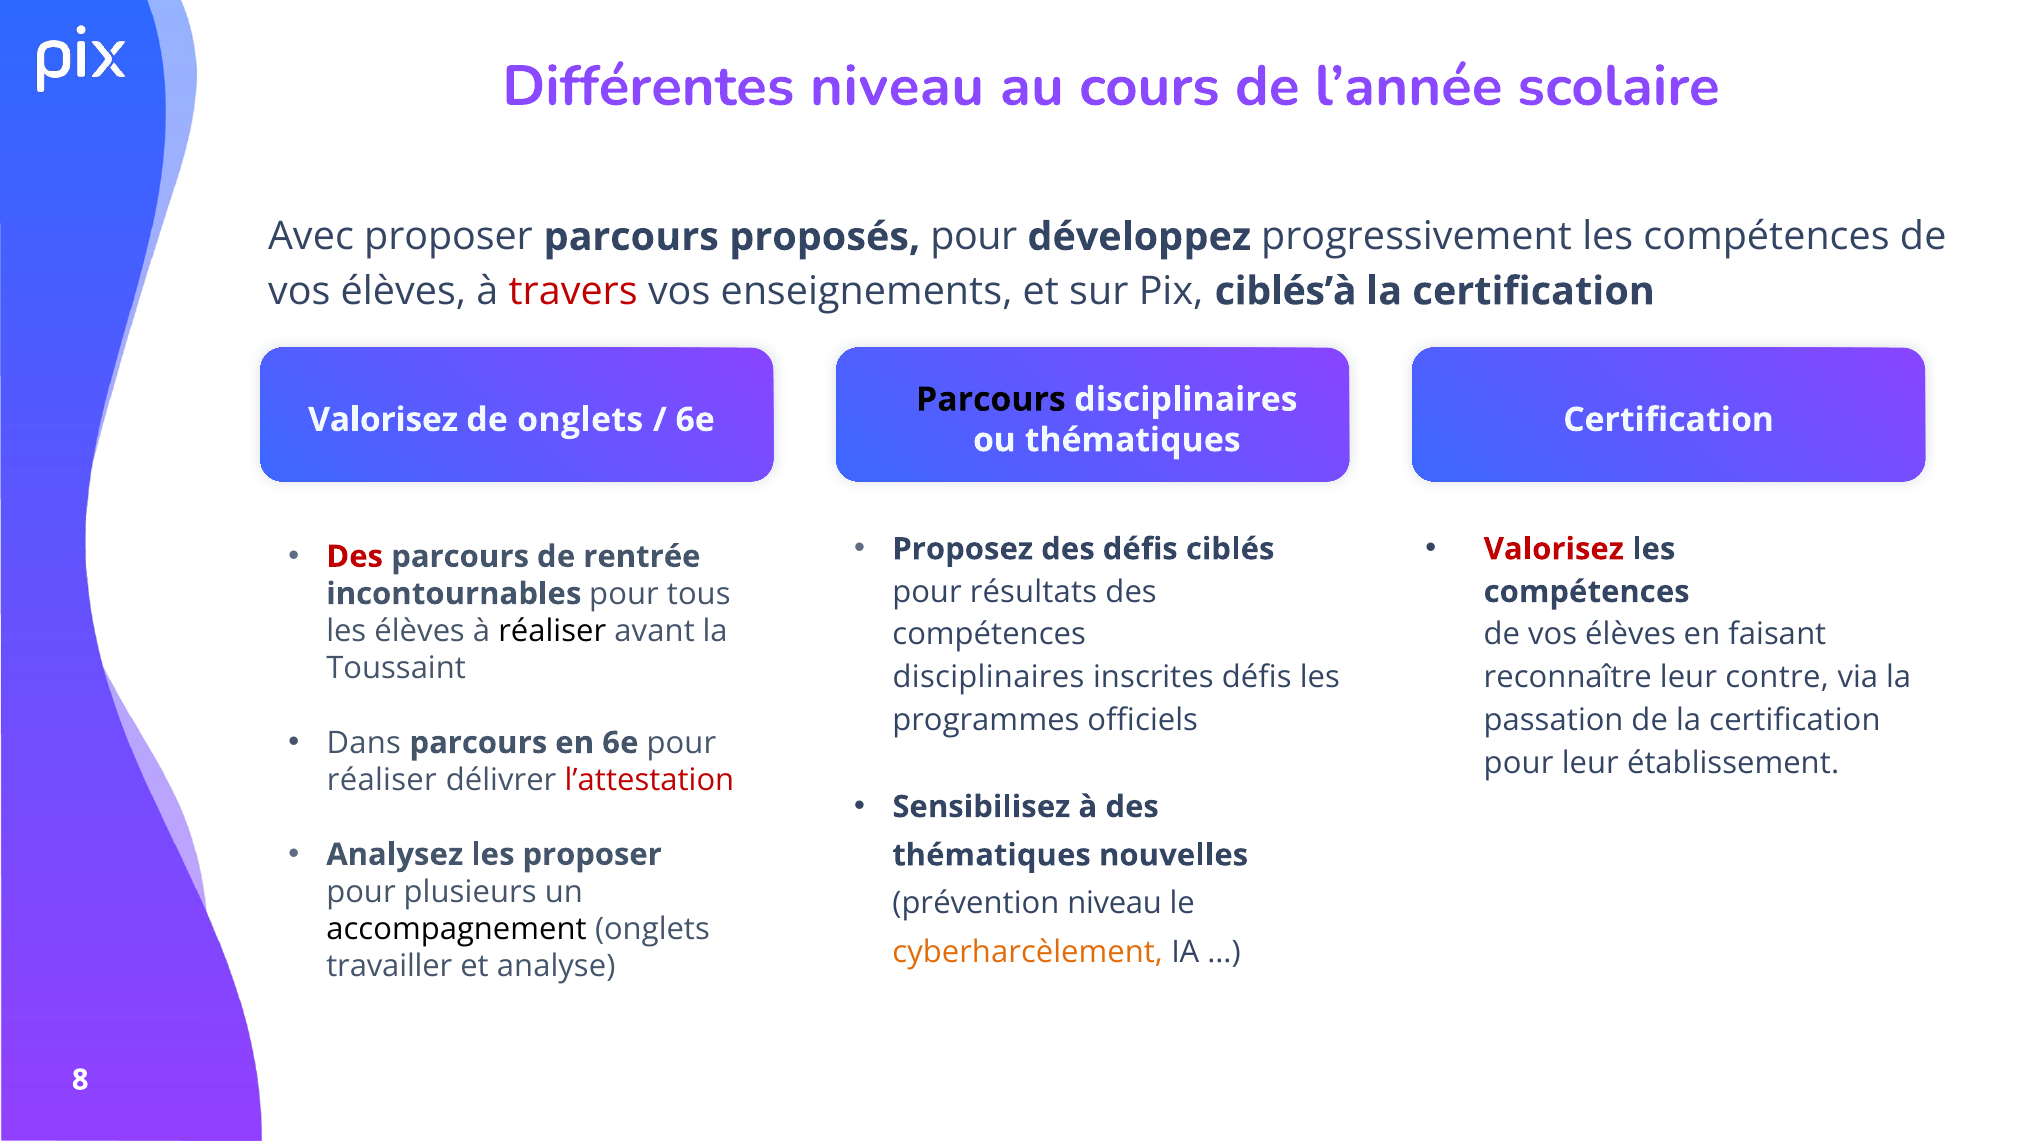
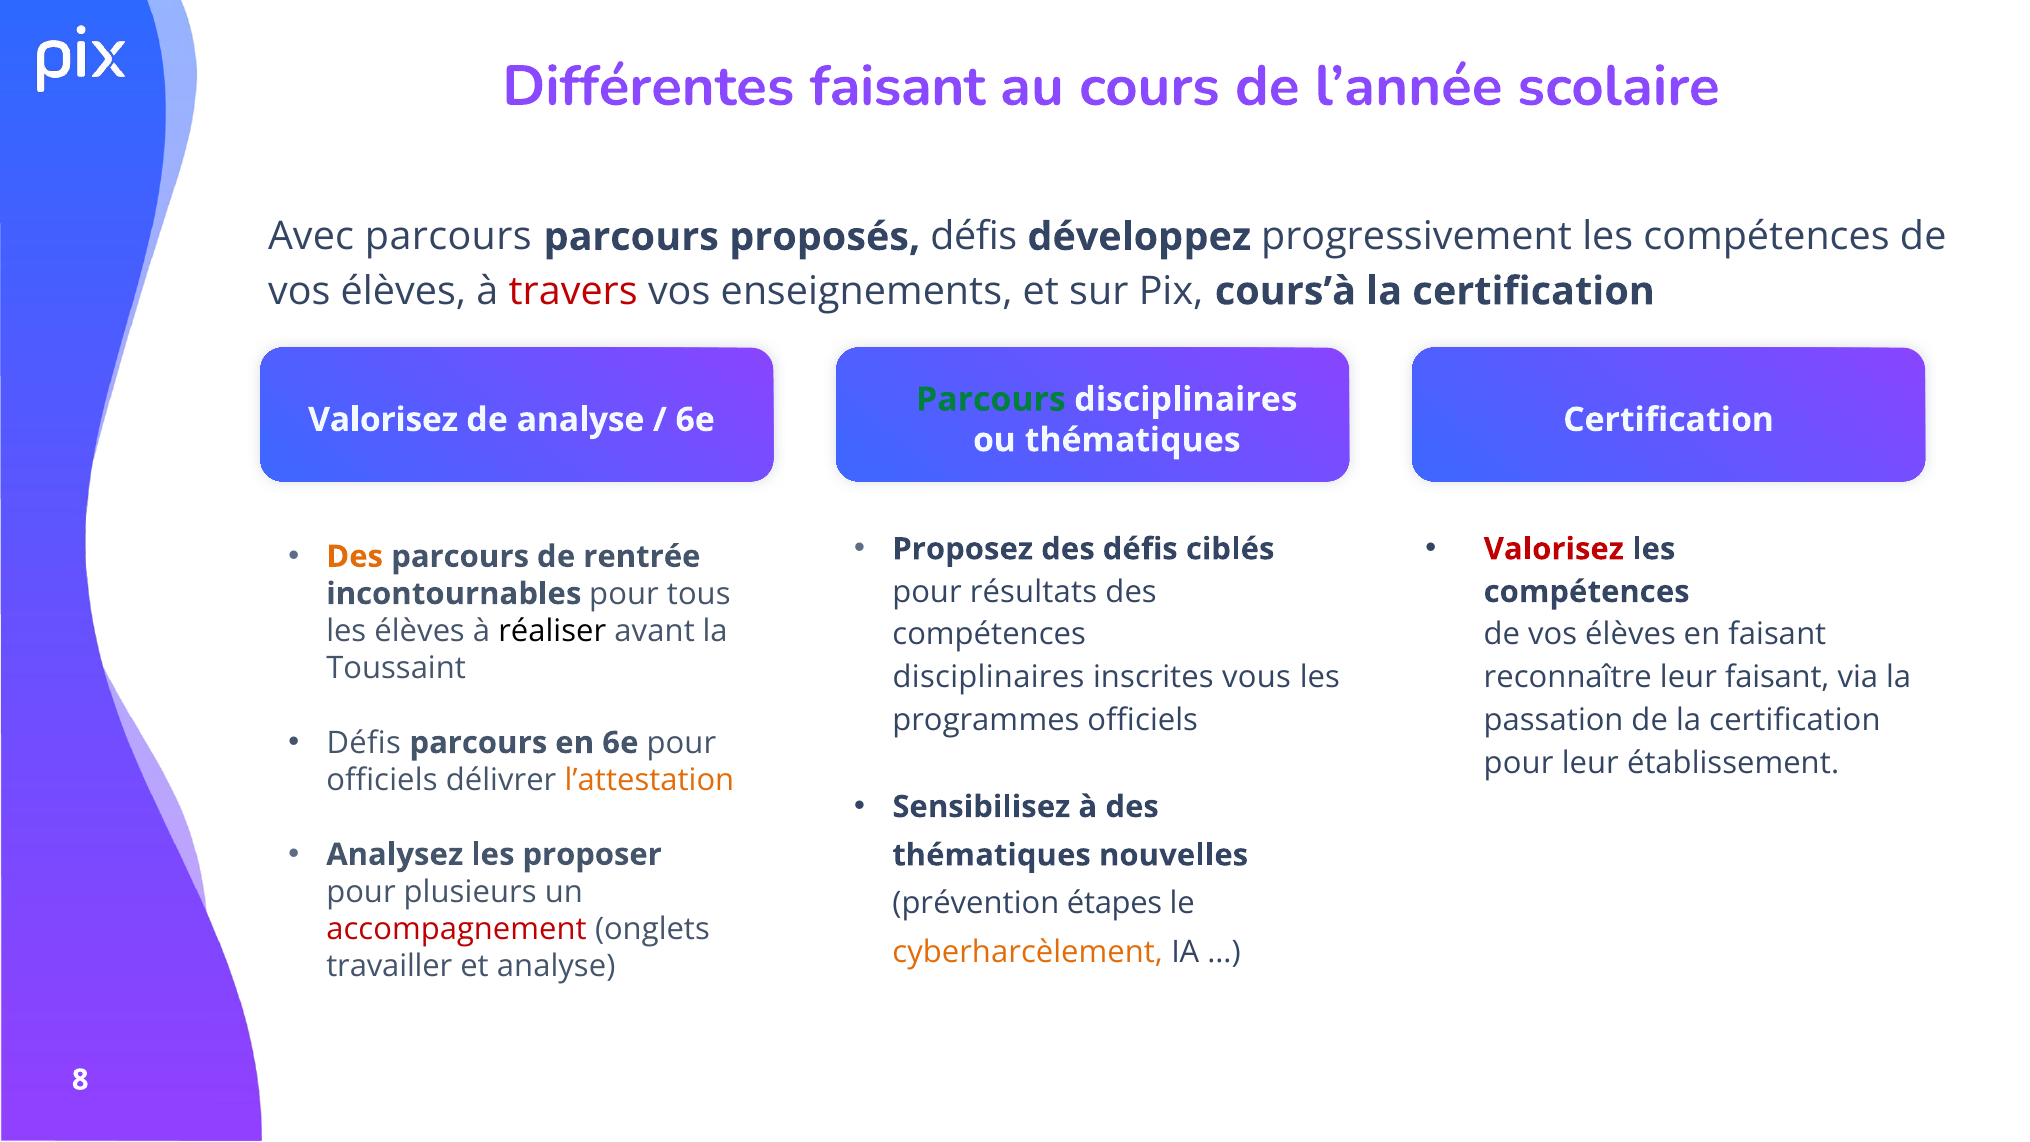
Différentes niveau: niveau -> faisant (898, 86)
Avec proposer: proposer -> parcours (448, 237)
proposés pour: pour -> défis (974, 237)
ciblés’à: ciblés’à -> cours’à (1285, 291)
Parcours colour: black -> green (991, 399)
de onglets: onglets -> analyse (581, 420)
Des colour: red -> orange (355, 557)
inscrites défis: défis -> vous (1257, 677)
leur contre: contre -> faisant (1777, 677)
Dans: Dans -> Défis (364, 743)
réaliser: réaliser -> officiels (382, 780)
l’attestation colour: red -> orange (649, 780)
prévention niveau: niveau -> étapes (1115, 904)
accompagnement colour: black -> red (457, 929)
